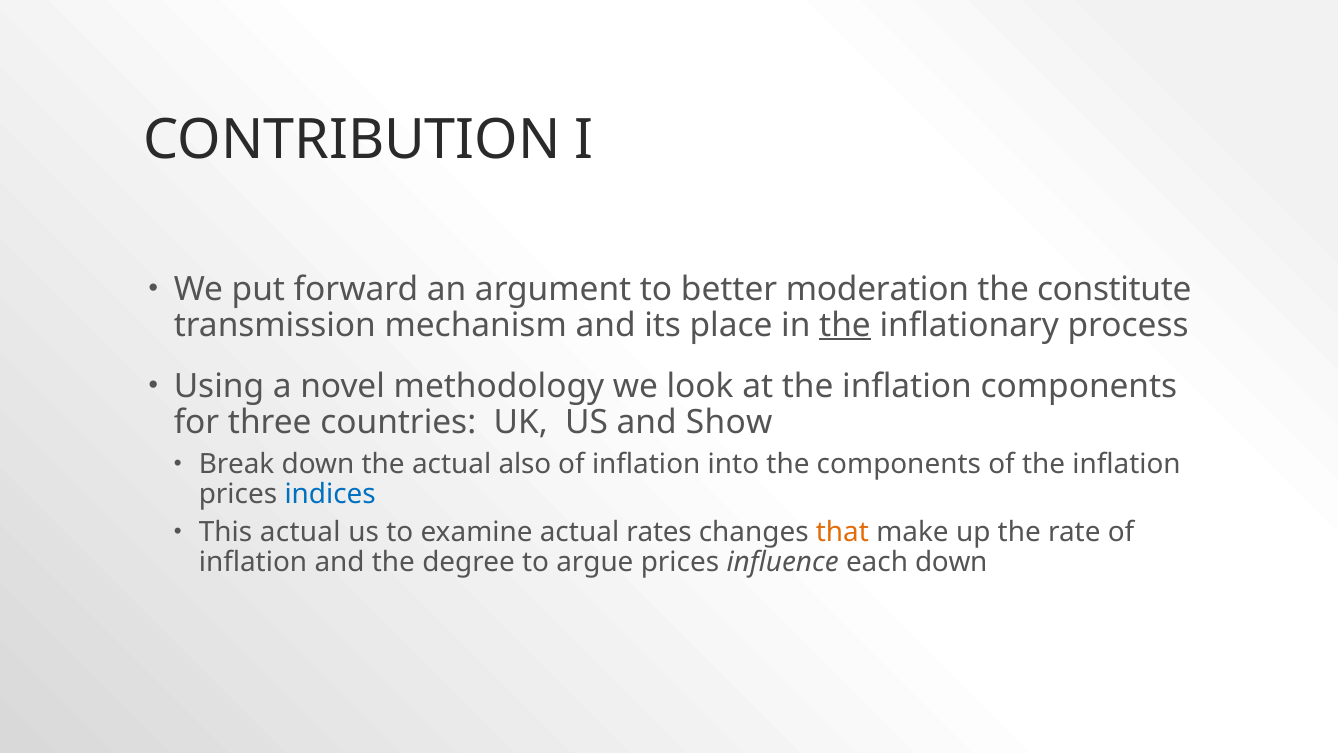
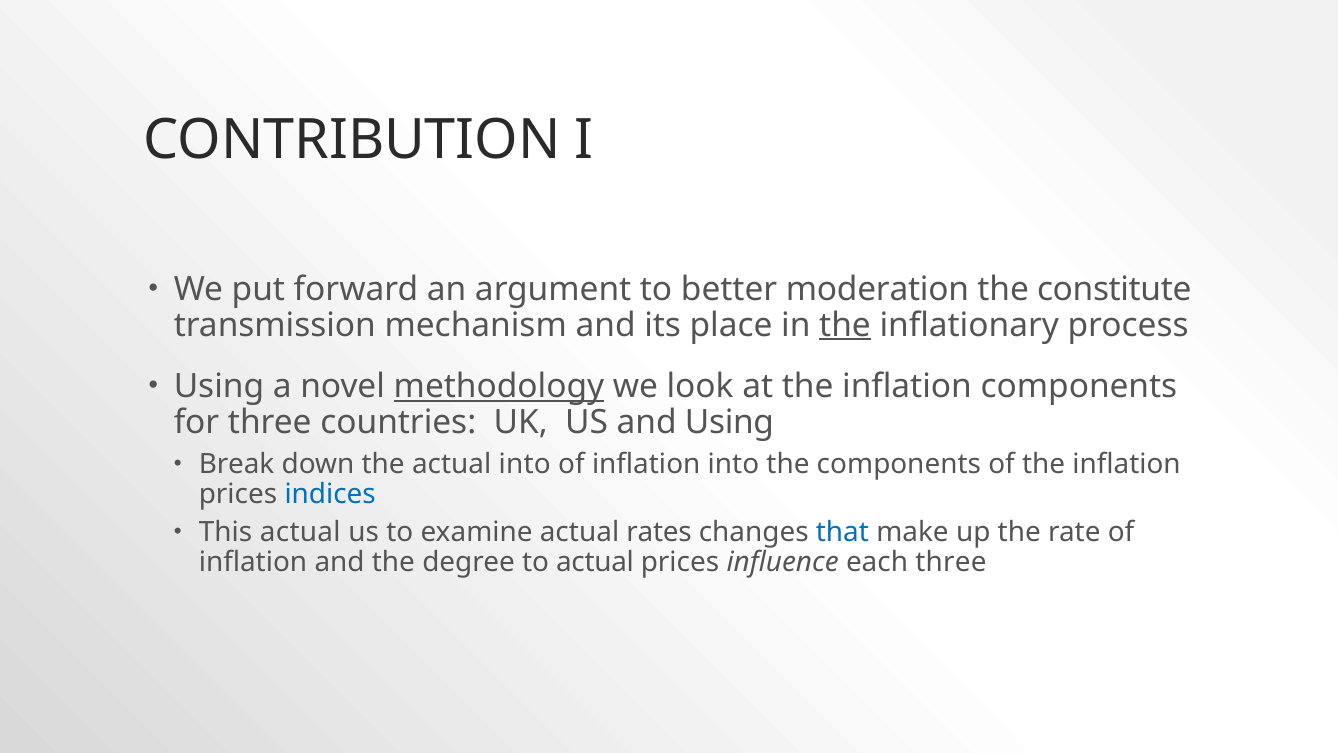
methodology underline: none -> present (499, 386)
and Show: Show -> Using (730, 422)
actual also: also -> into (525, 464)
that colour: orange -> blue (842, 532)
to argue: argue -> actual (595, 563)
each down: down -> three (951, 563)
